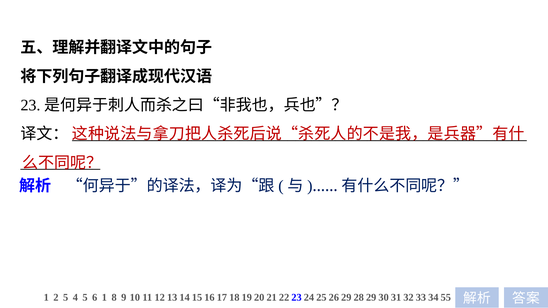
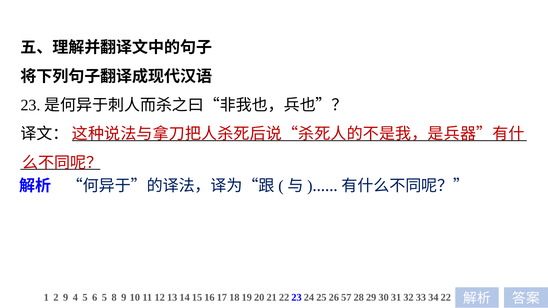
2 5: 5 -> 9 (66, 298)
6 1: 1 -> 5 (104, 298)
29: 29 -> 57 (346, 298)
55: 55 -> 22 (446, 298)
